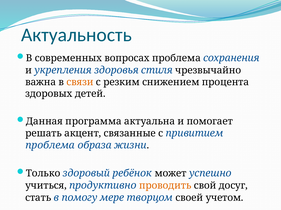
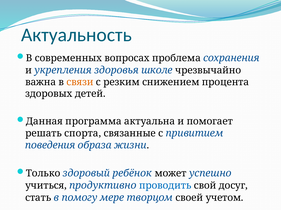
стиля: стиля -> школе (157, 70)
акцент: акцент -> спорта (83, 134)
проблема: проблема -> поведения (50, 146)
проводить colour: orange -> blue (165, 186)
